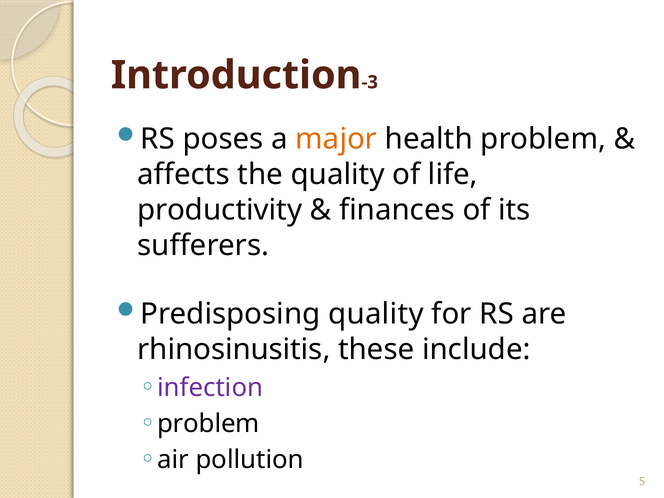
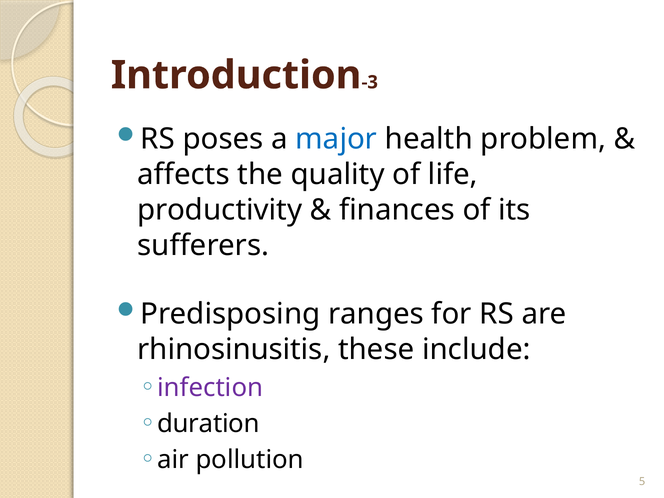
major colour: orange -> blue (336, 139)
Predisposing quality: quality -> ranges (376, 314)
problem: problem -> duration (208, 424)
